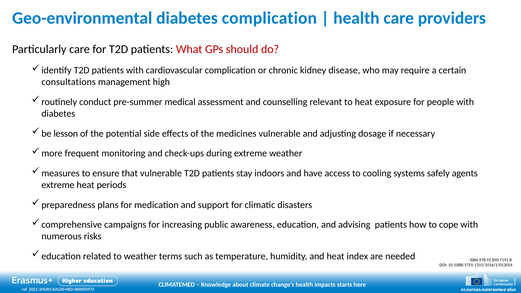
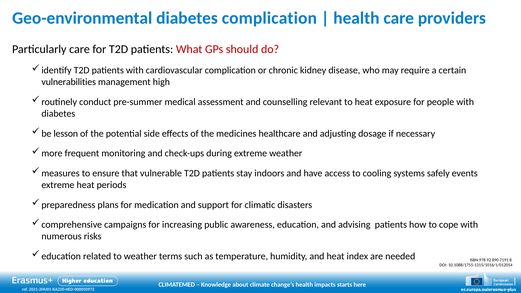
consultations: consultations -> vulnerabilities (69, 82)
medicines vulnerable: vulnerable -> healthcare (280, 134)
agents: agents -> events (465, 173)
